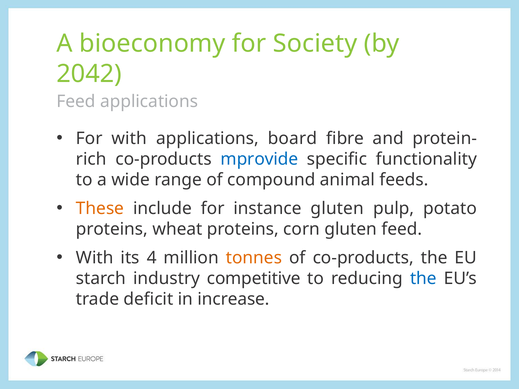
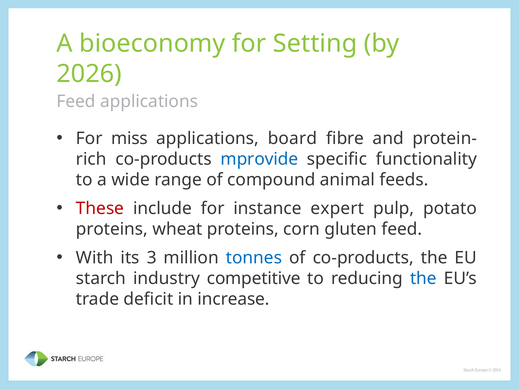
Society: Society -> Setting (315, 43)
2042: 2042 -> 2026 (89, 74)
For with: with -> miss (129, 138)
These colour: orange -> red (100, 209)
instance gluten: gluten -> expert (337, 209)
4: 4 -> 3 (152, 258)
tonnes colour: orange -> blue (254, 258)
